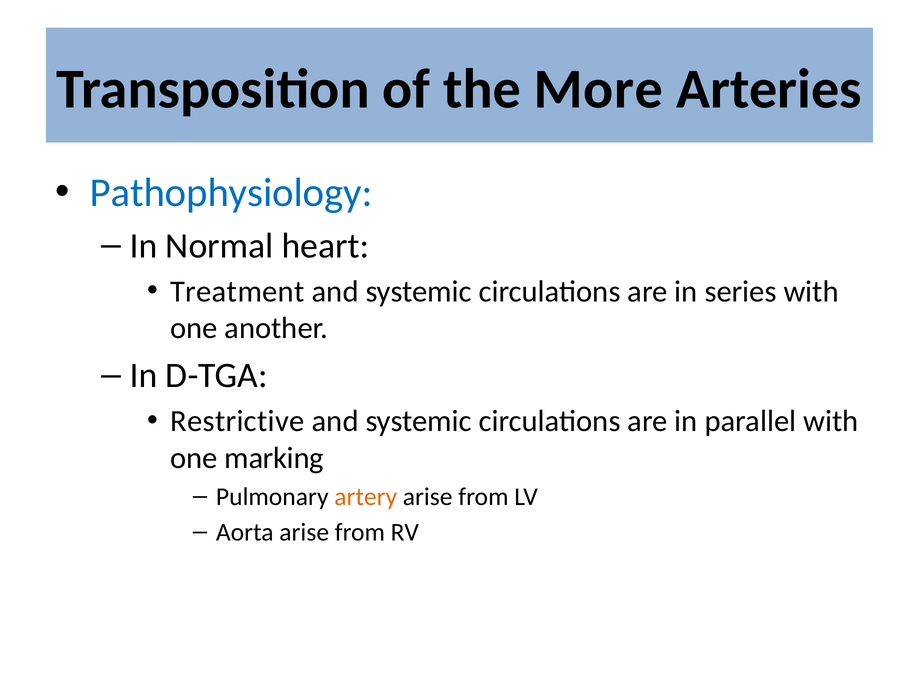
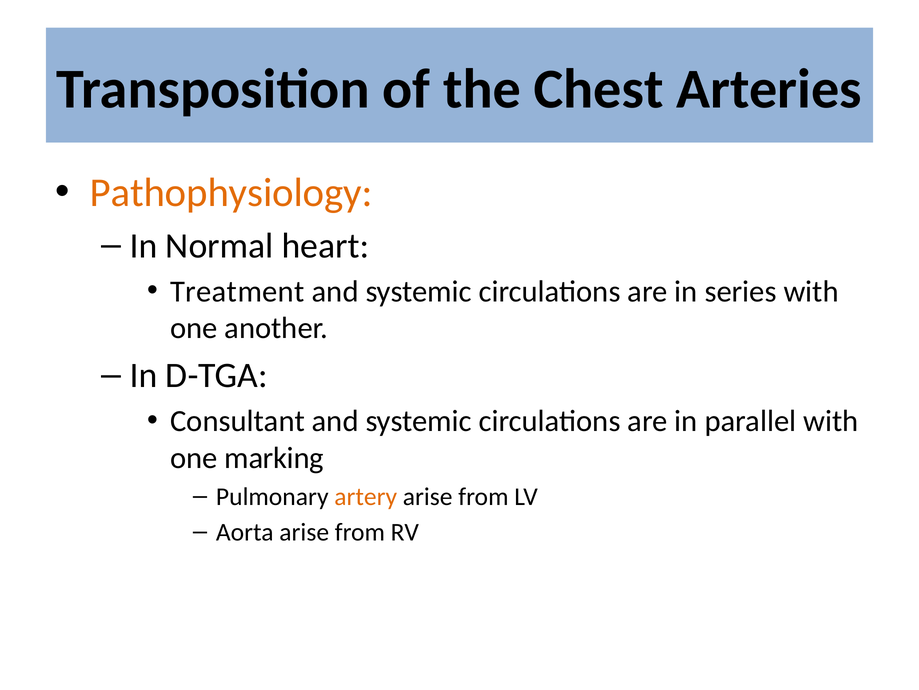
More: More -> Chest (599, 89)
Pathophysiology colour: blue -> orange (231, 193)
Restrictive: Restrictive -> Consultant (237, 421)
